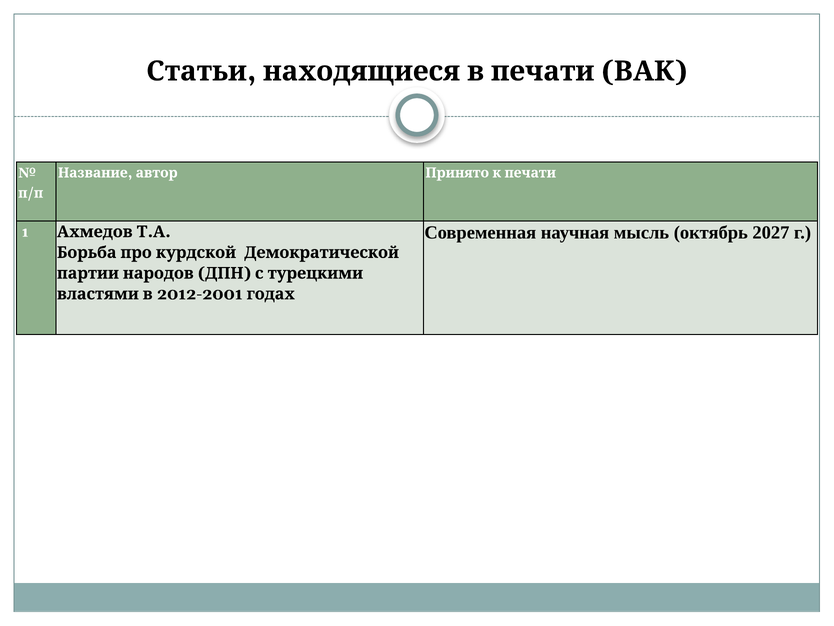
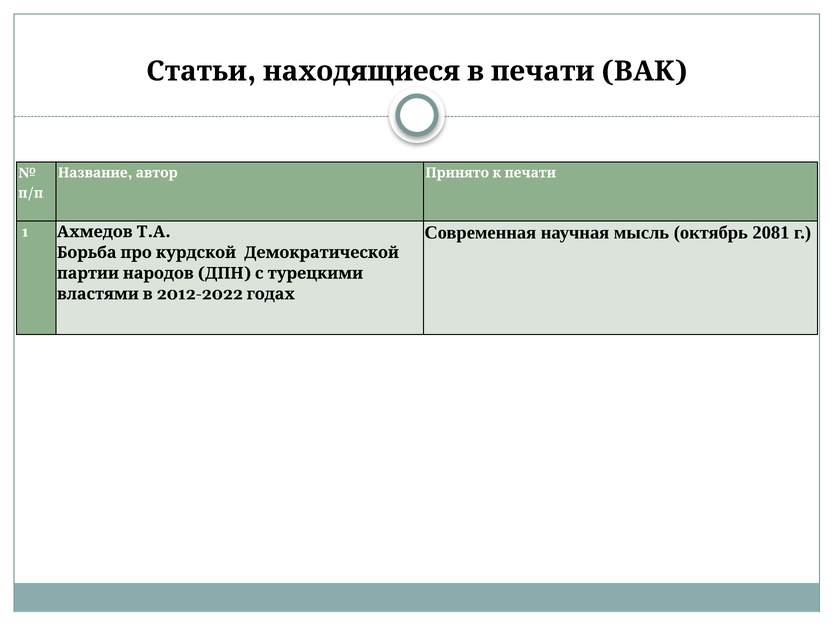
2027: 2027 -> 2081 (771, 232)
2012-2001: 2012-2001 -> 2012-2022 (200, 294)
